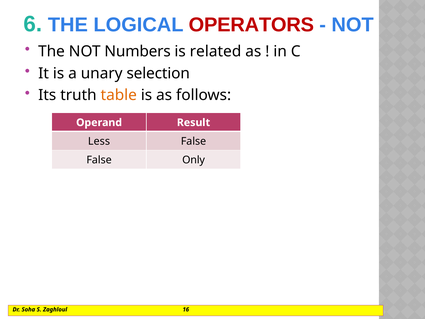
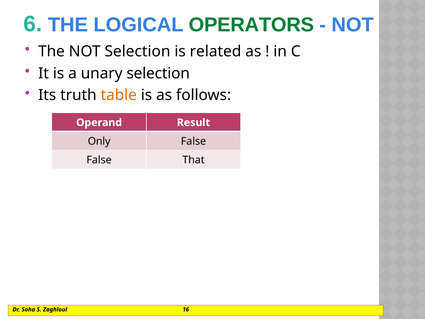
OPERATORS colour: red -> green (251, 25)
NOT Numbers: Numbers -> Selection (137, 51)
Less: Less -> Only (99, 141)
Only: Only -> That (193, 160)
